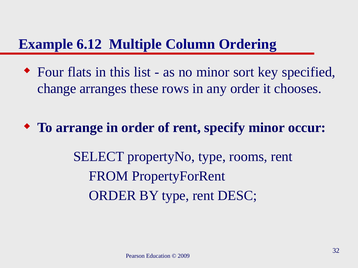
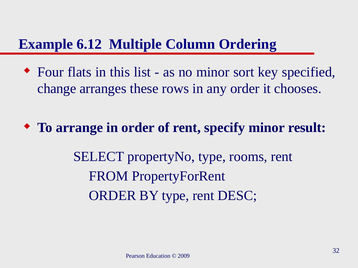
occur: occur -> result (307, 128)
